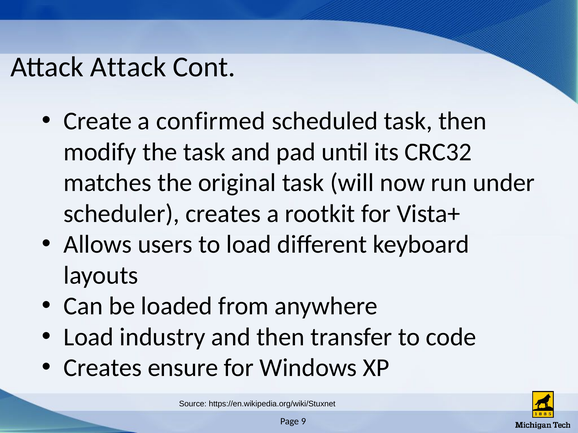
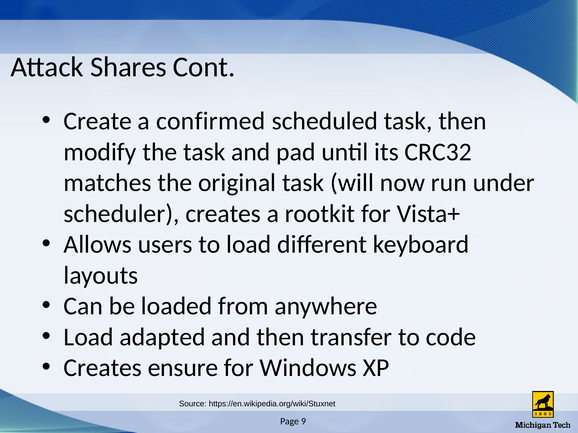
Attack Attack: Attack -> Shares (128, 67)
industry: industry -> adapted (163, 337)
